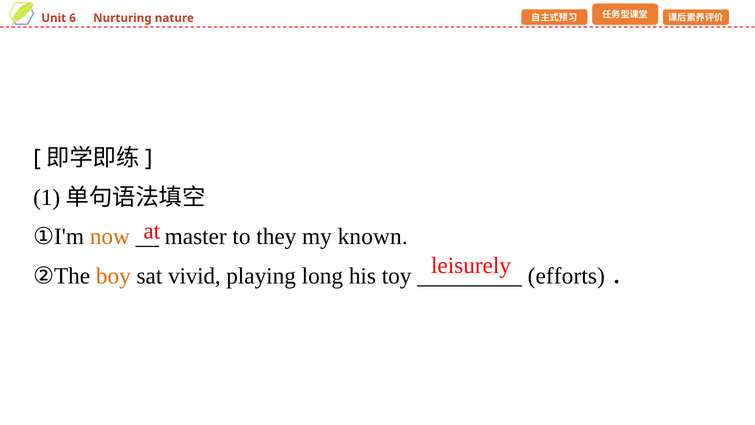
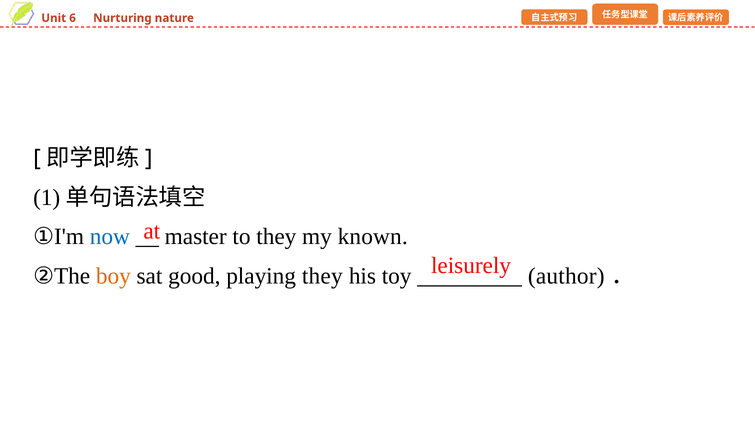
now colour: orange -> blue (110, 236)
vivid: vivid -> good (194, 276)
playing long: long -> they (322, 276)
efforts: efforts -> author (566, 276)
